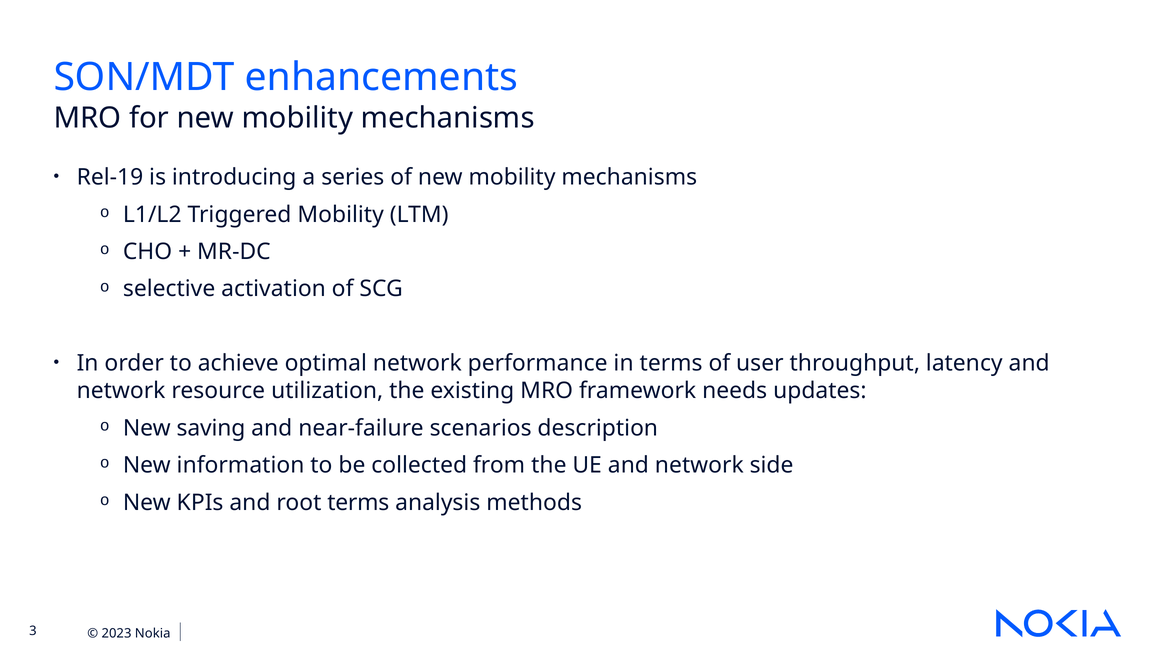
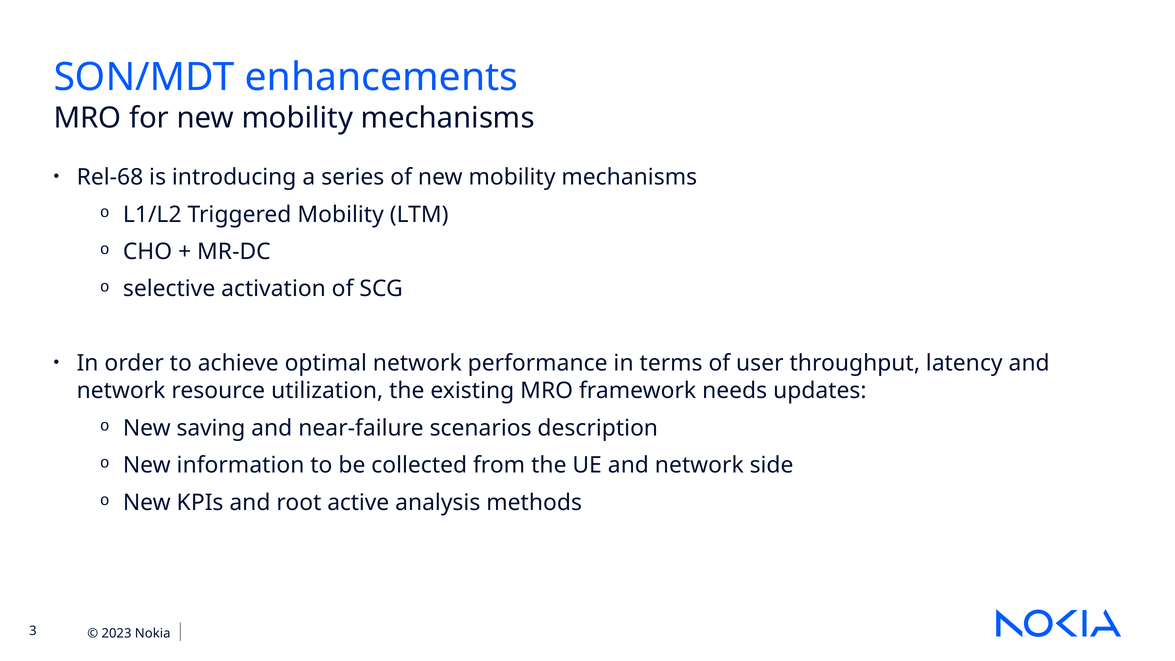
Rel-19: Rel-19 -> Rel-68 (110, 177)
root terms: terms -> active (358, 503)
